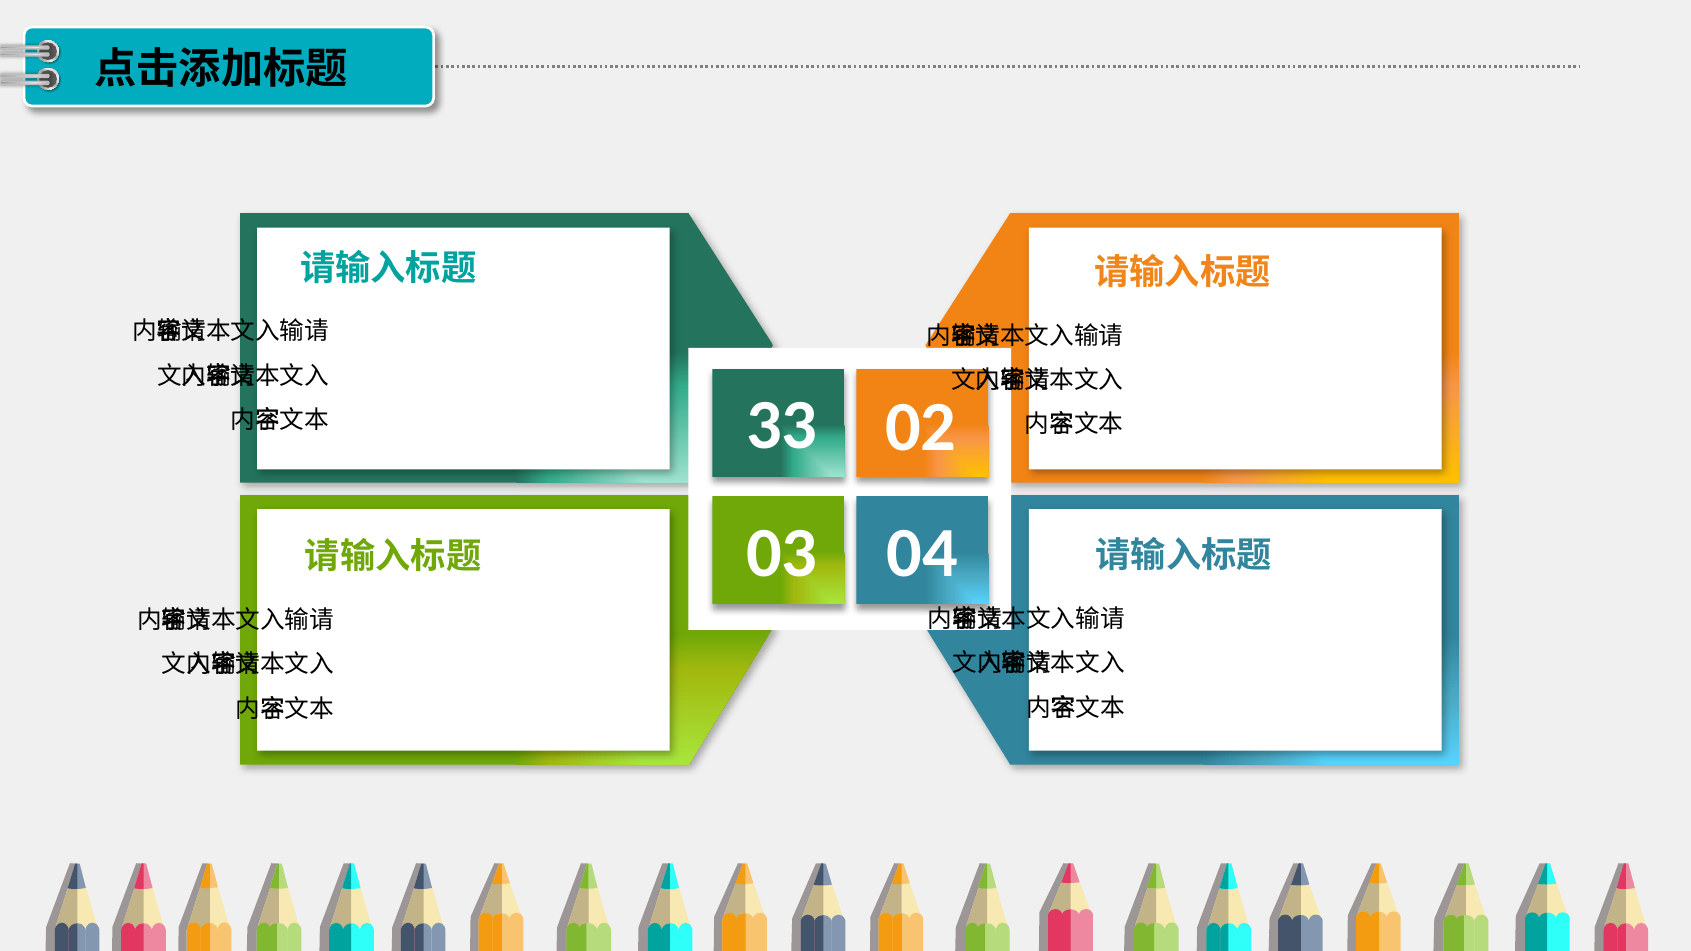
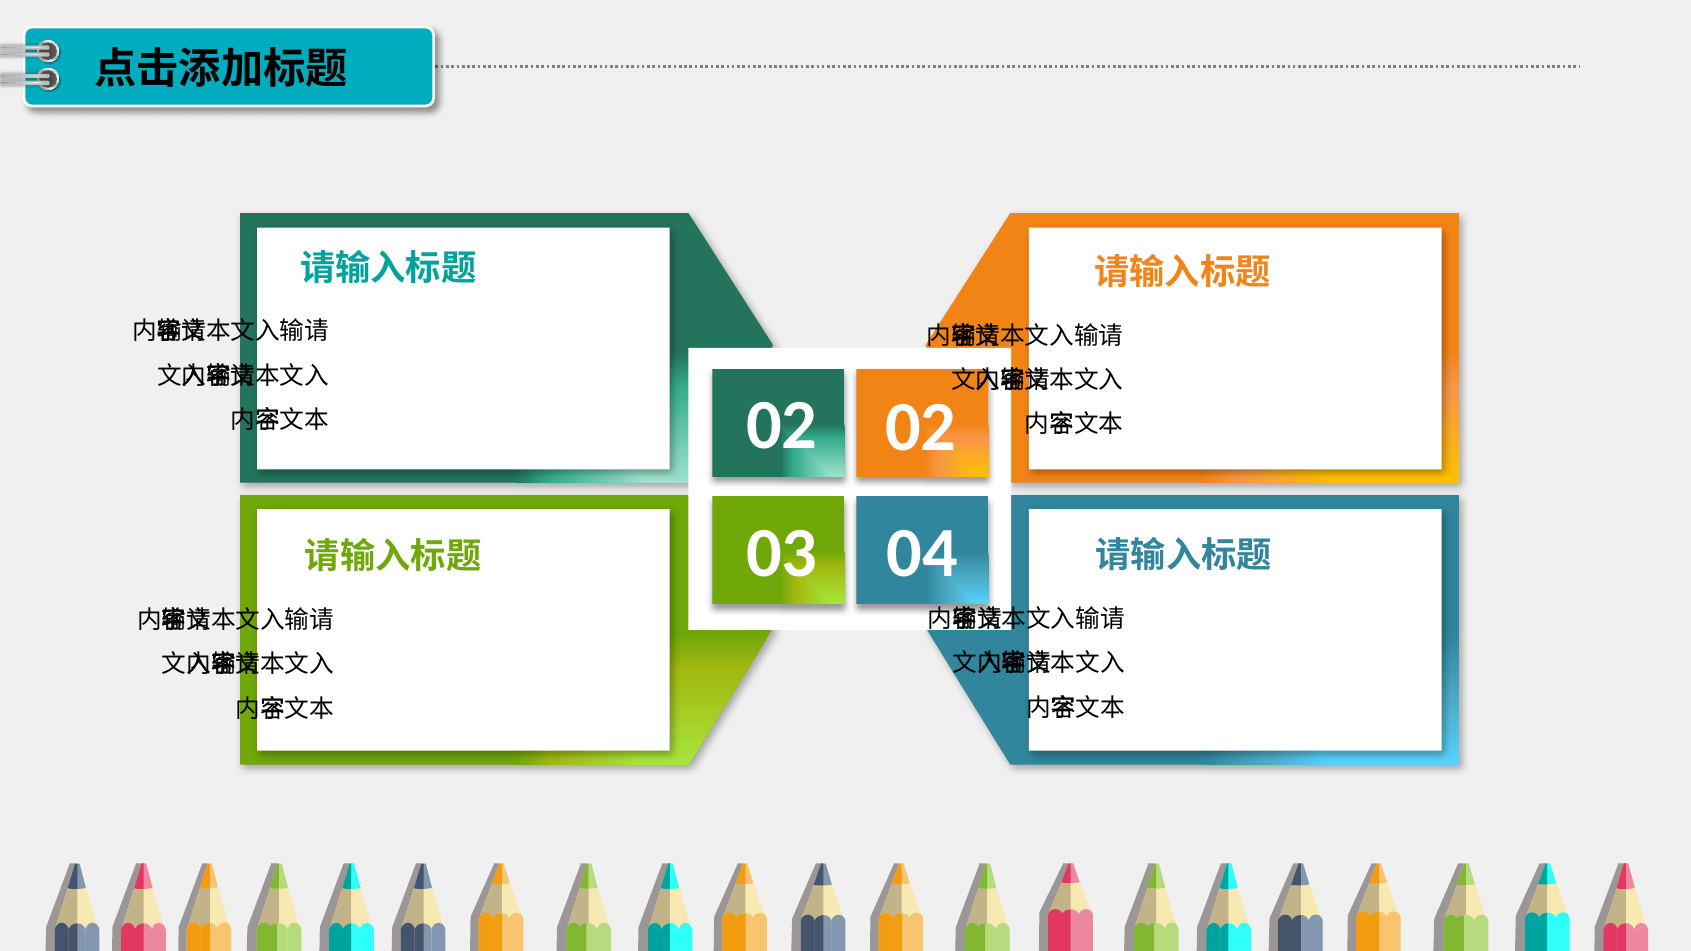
33: 33 -> 02 (782, 425)
